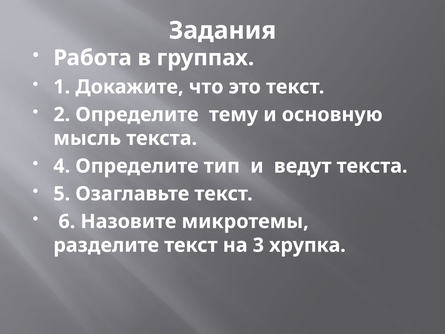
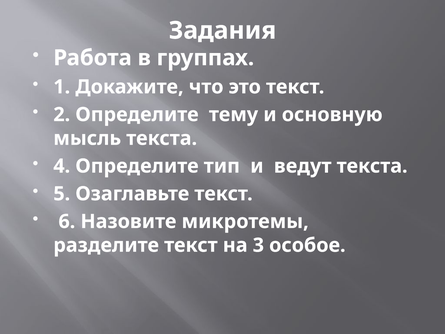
хрупка: хрупка -> особое (307, 245)
